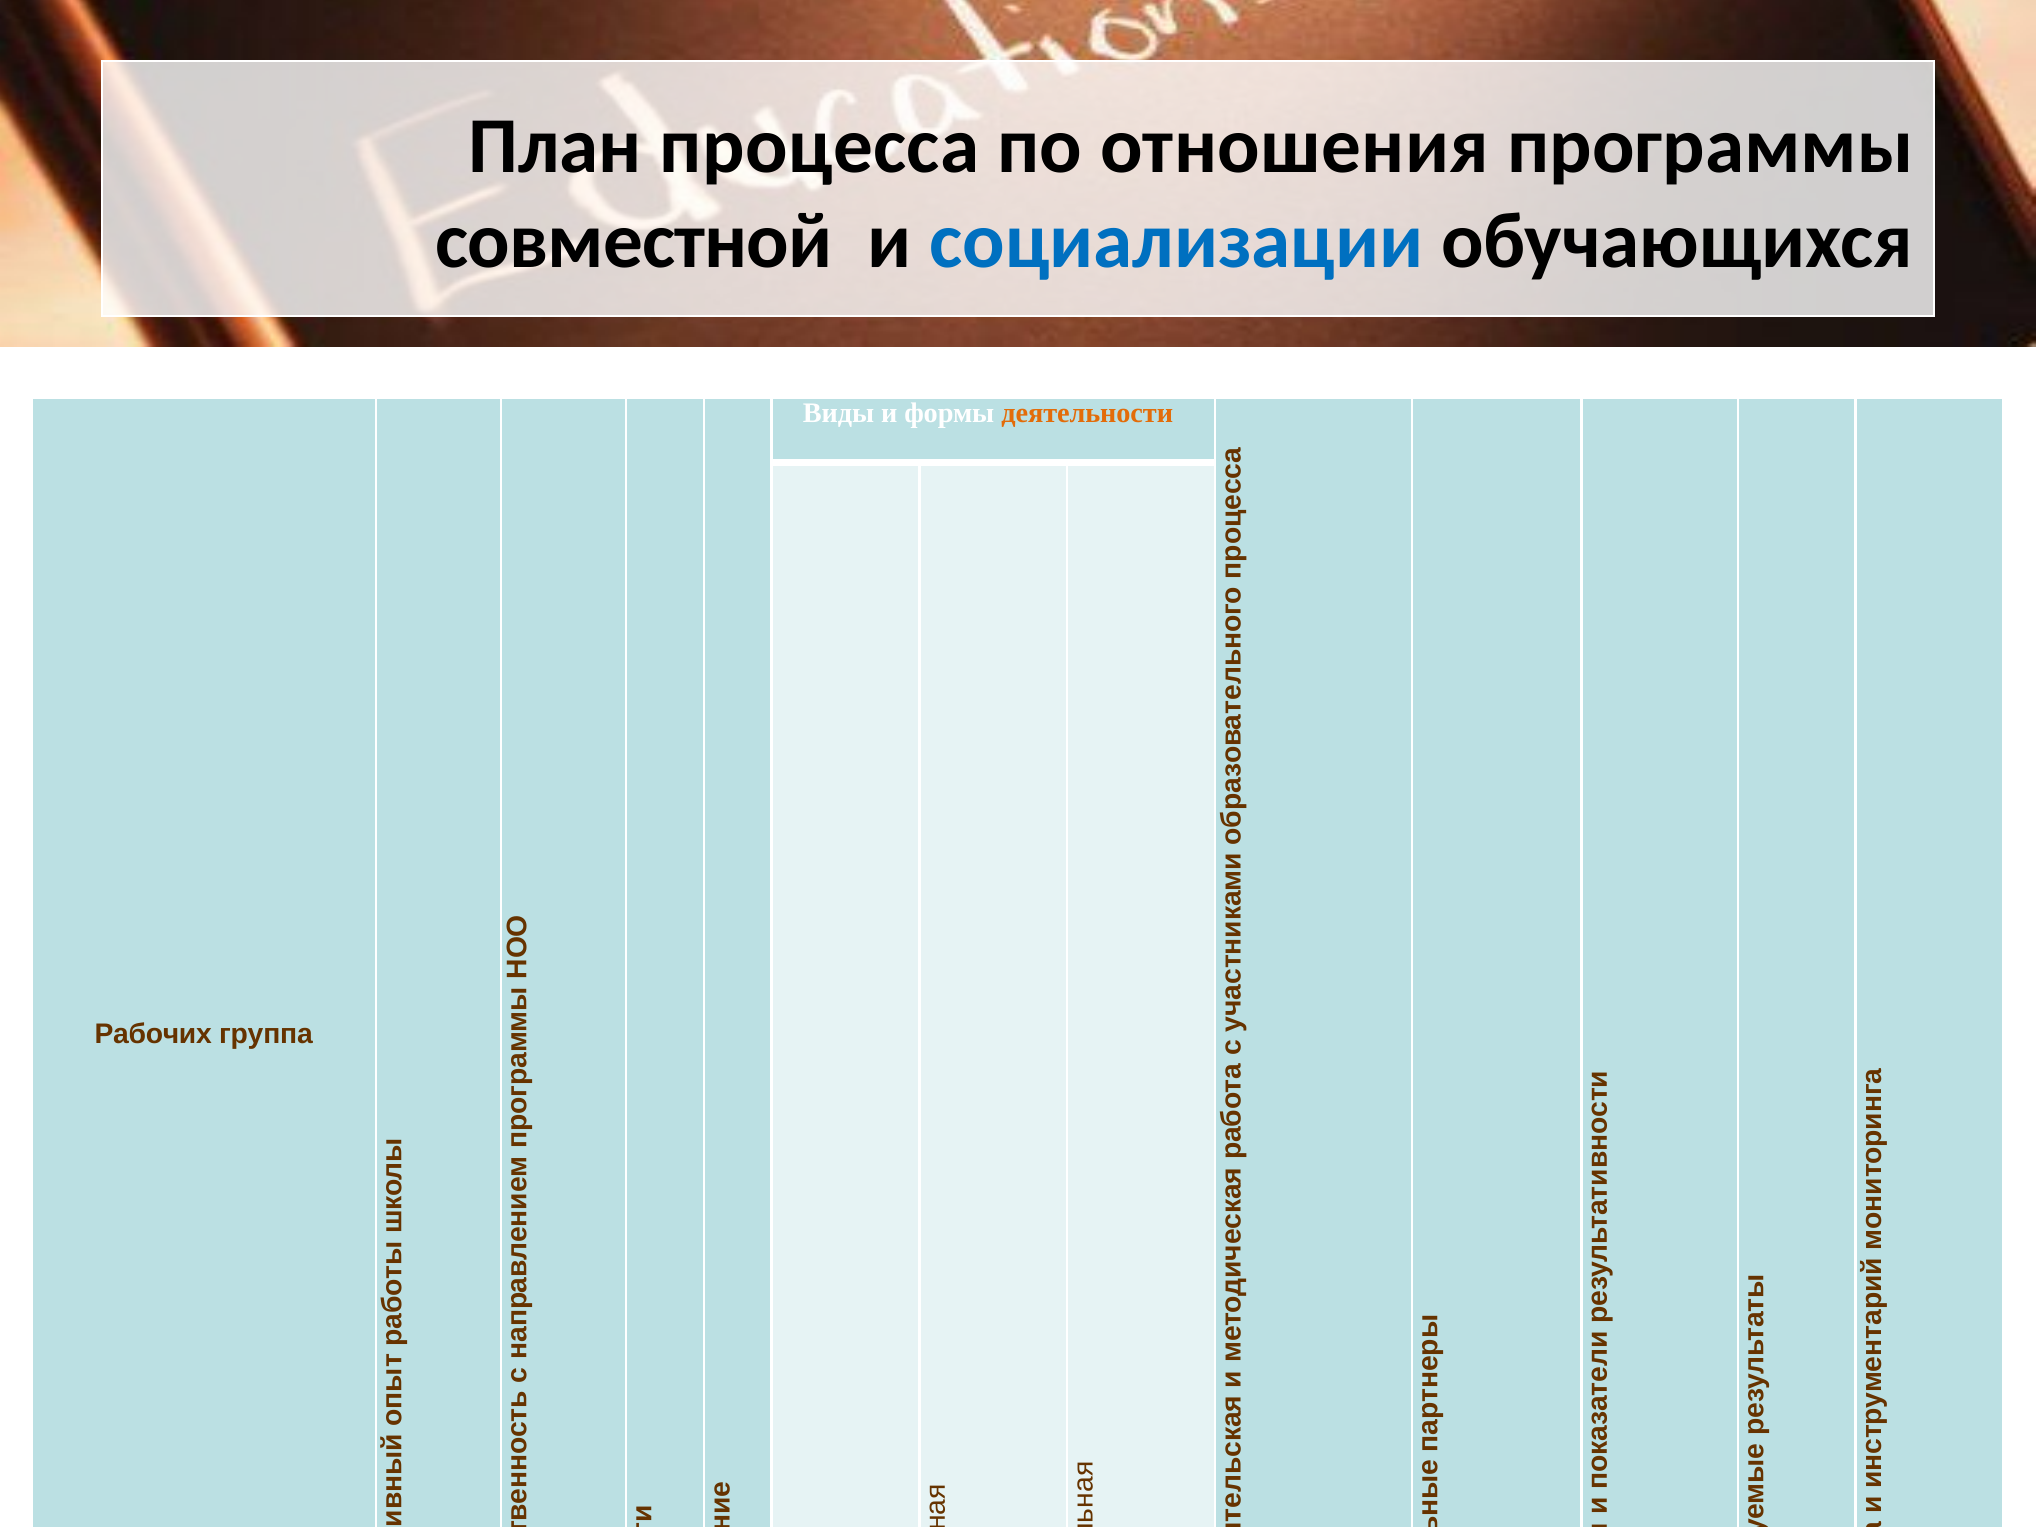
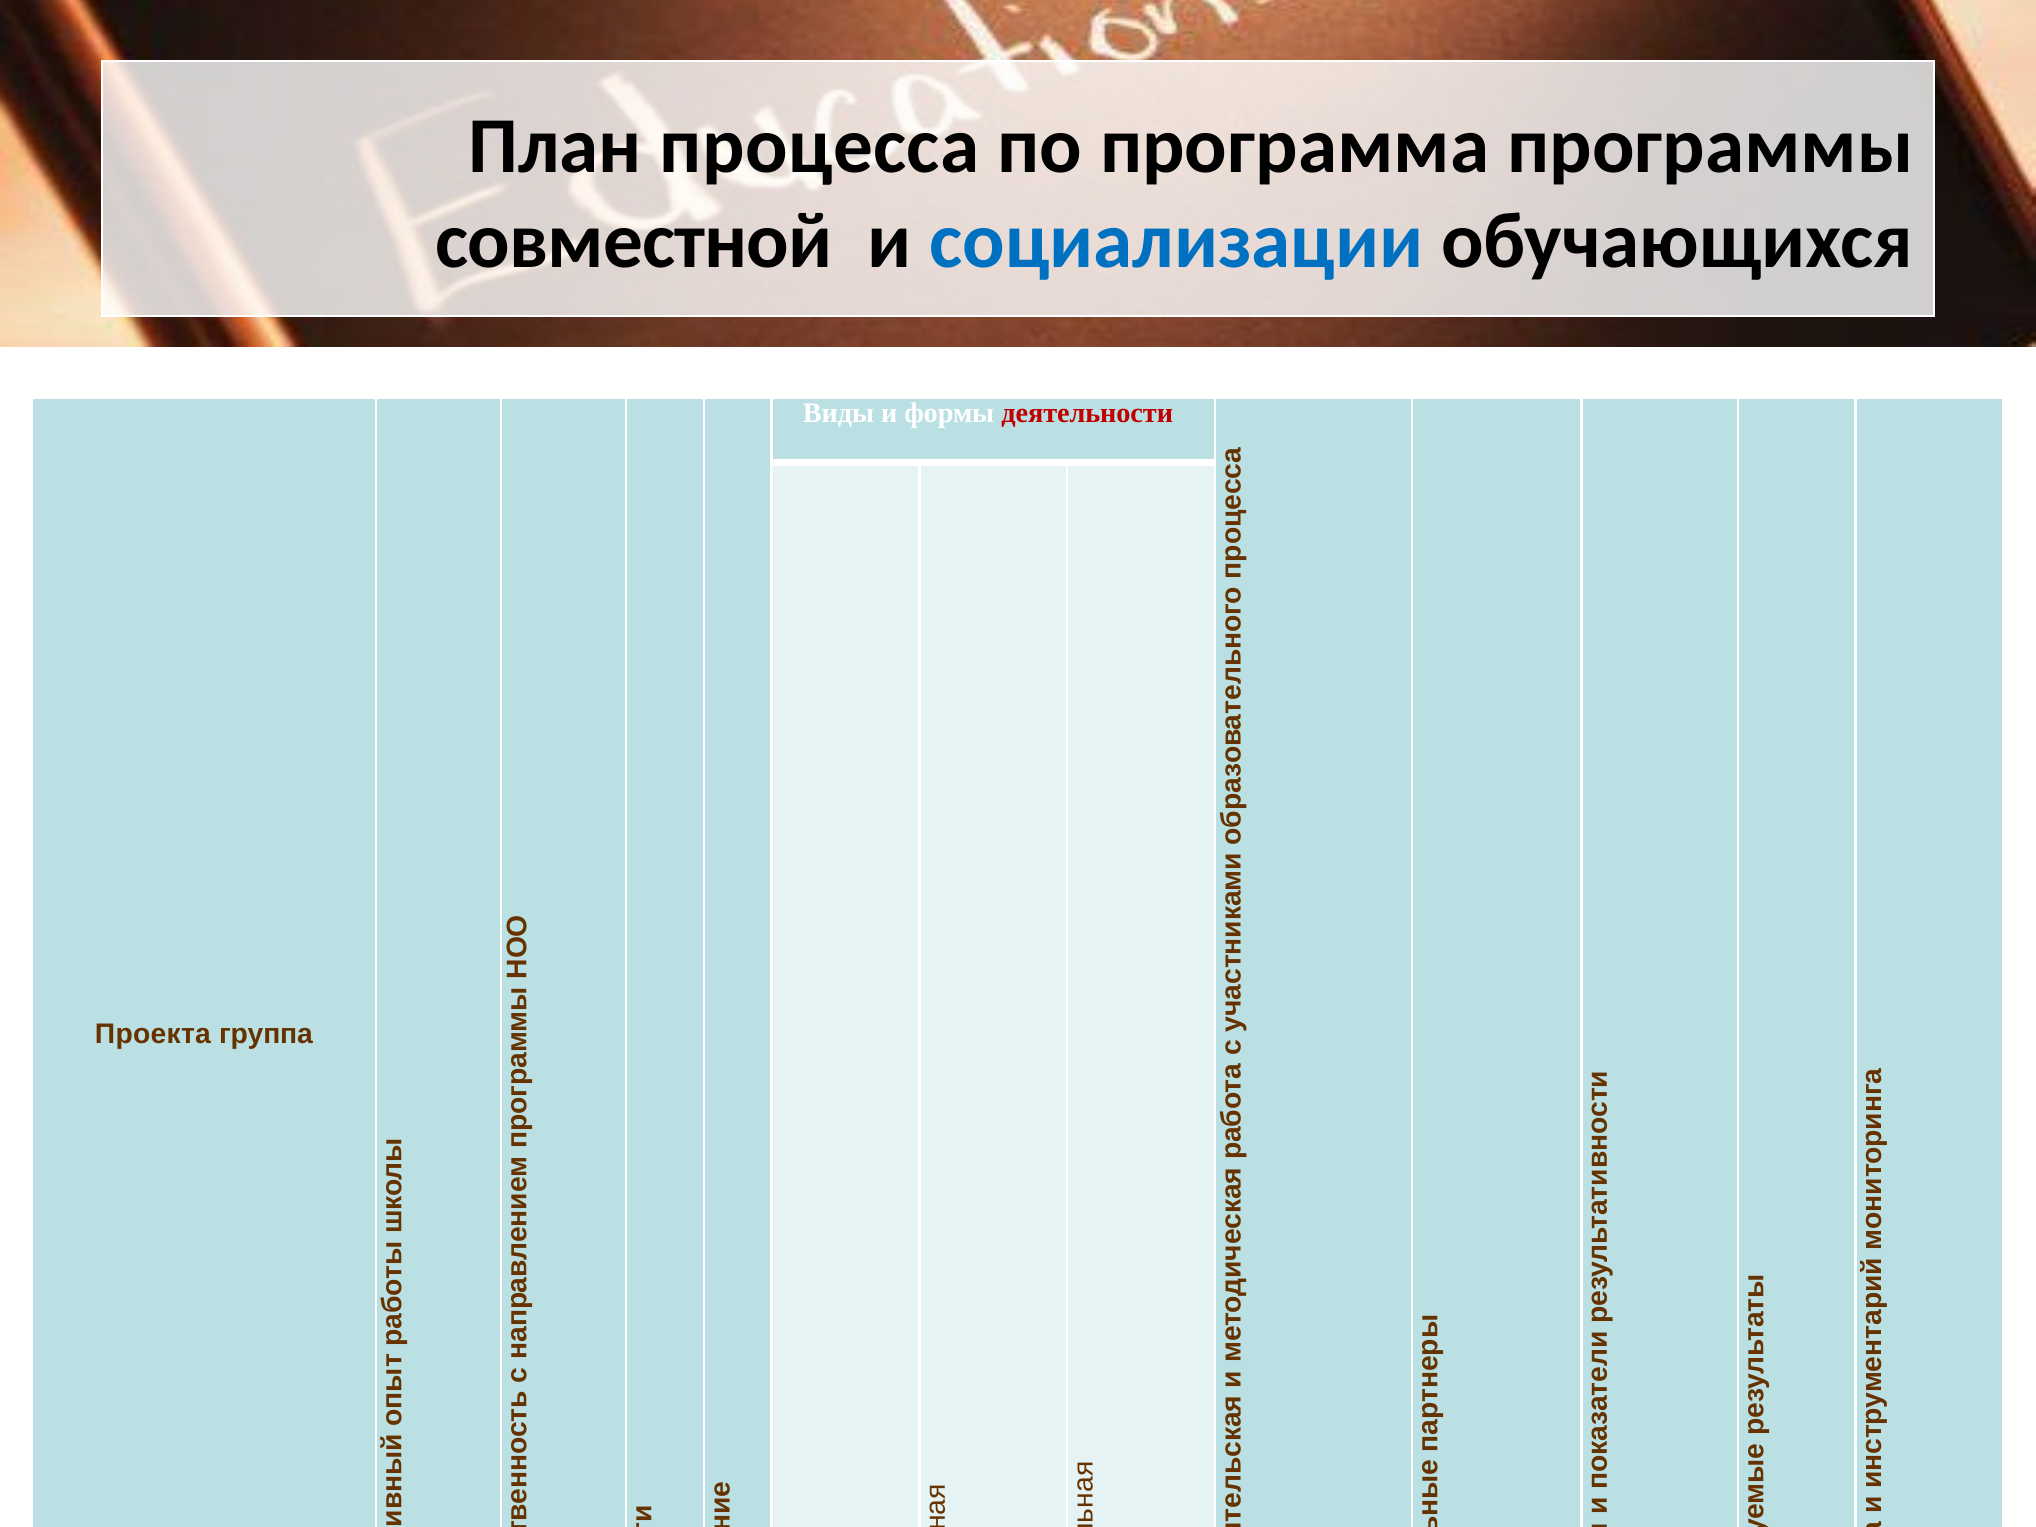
отношения: отношения -> программа (1295, 146)
деятельности colour: orange -> red (1087, 413)
Рабочих: Рабочих -> Проекта (153, 1034)
